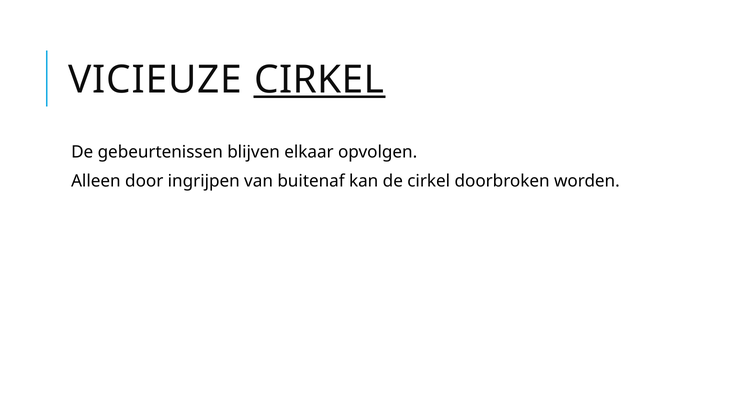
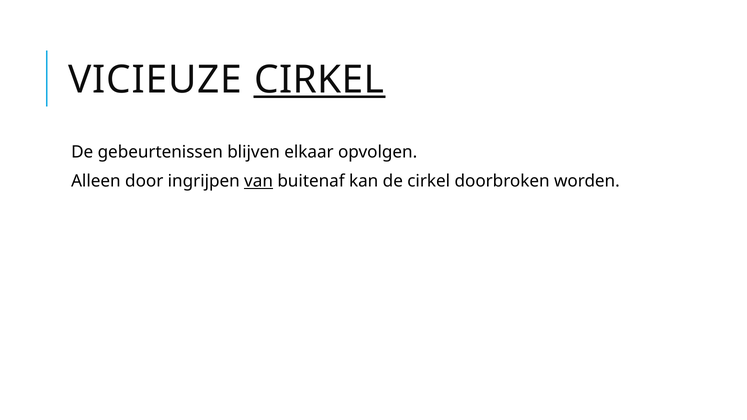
van underline: none -> present (259, 181)
